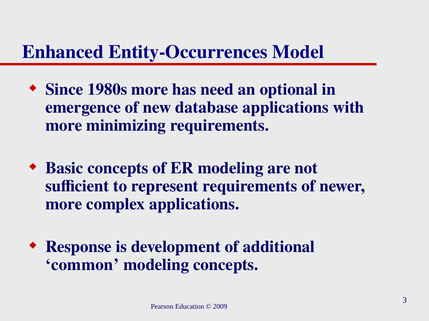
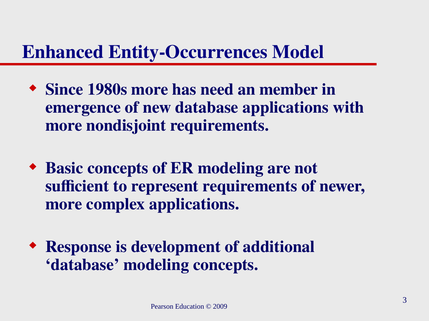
optional: optional -> member (289, 90)
minimizing: minimizing -> nondisjoint (126, 126)
common: common -> database (82, 265)
